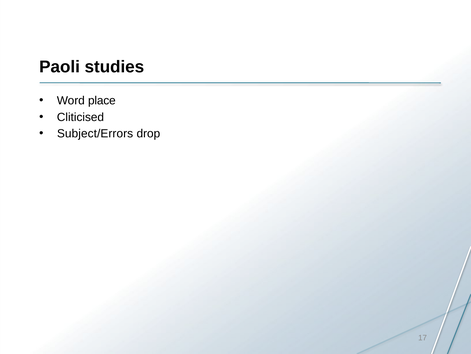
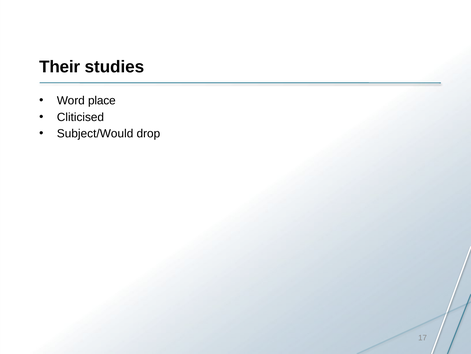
Paoli: Paoli -> Their (60, 67)
Subject/Errors: Subject/Errors -> Subject/Would (95, 133)
